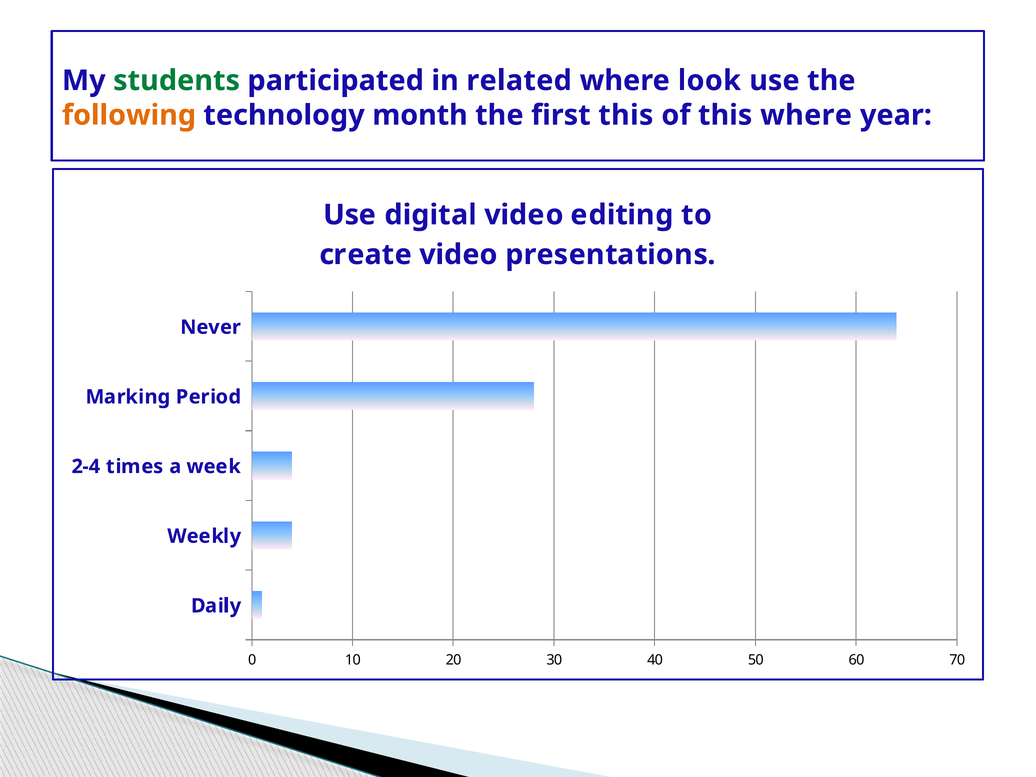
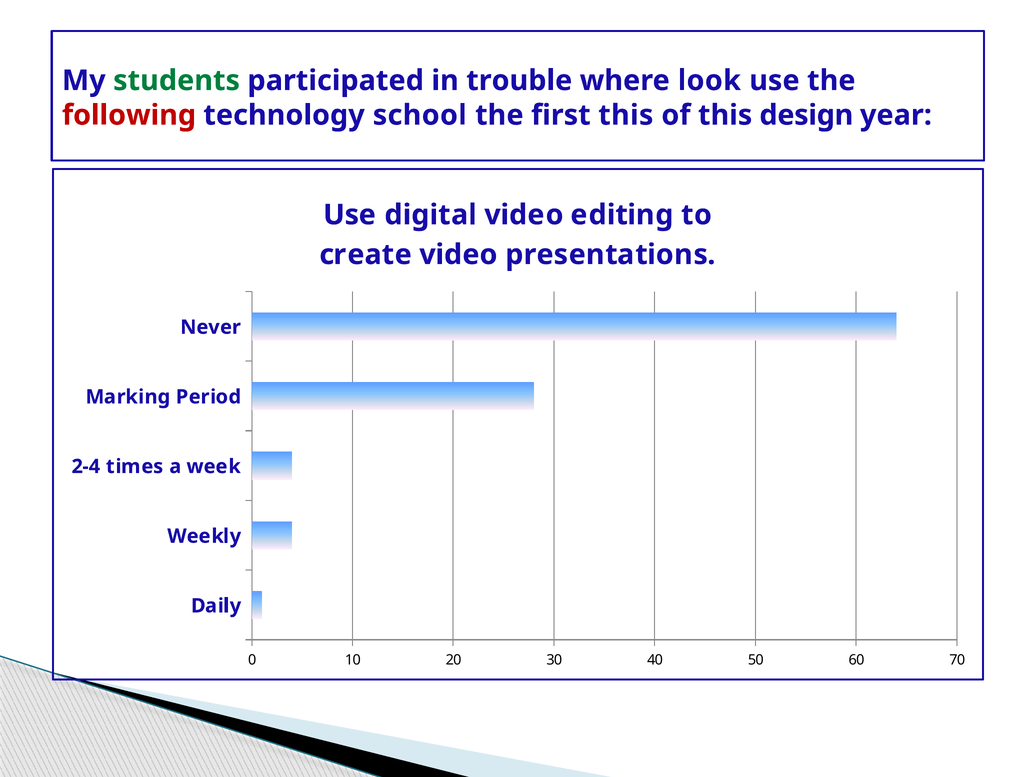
related: related -> trouble (519, 81)
following colour: orange -> red (129, 115)
month: month -> school (420, 115)
this where: where -> design (806, 115)
